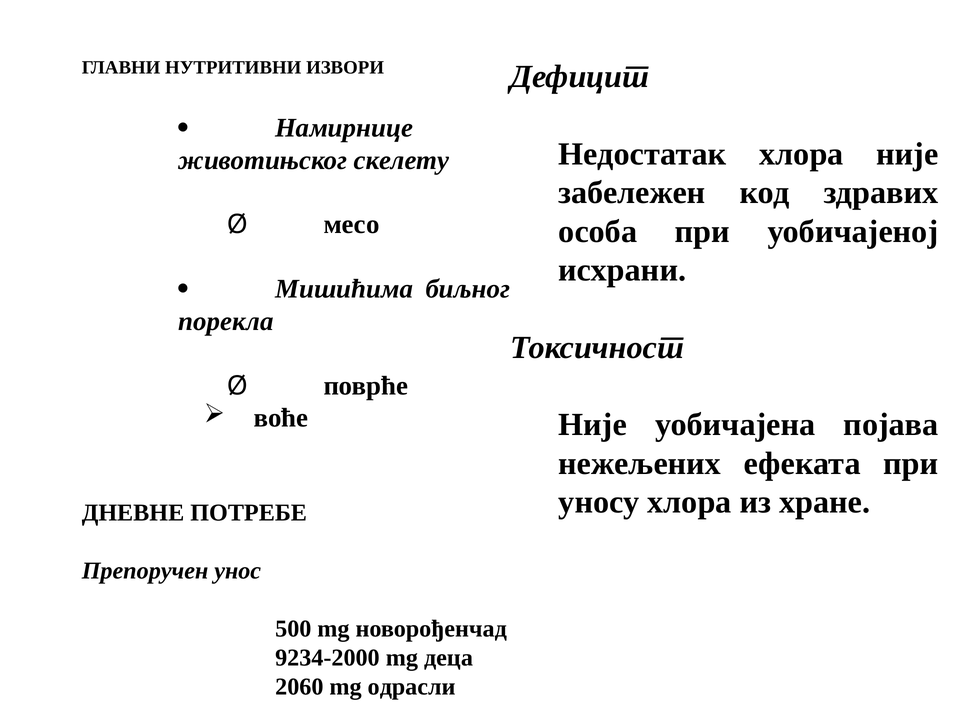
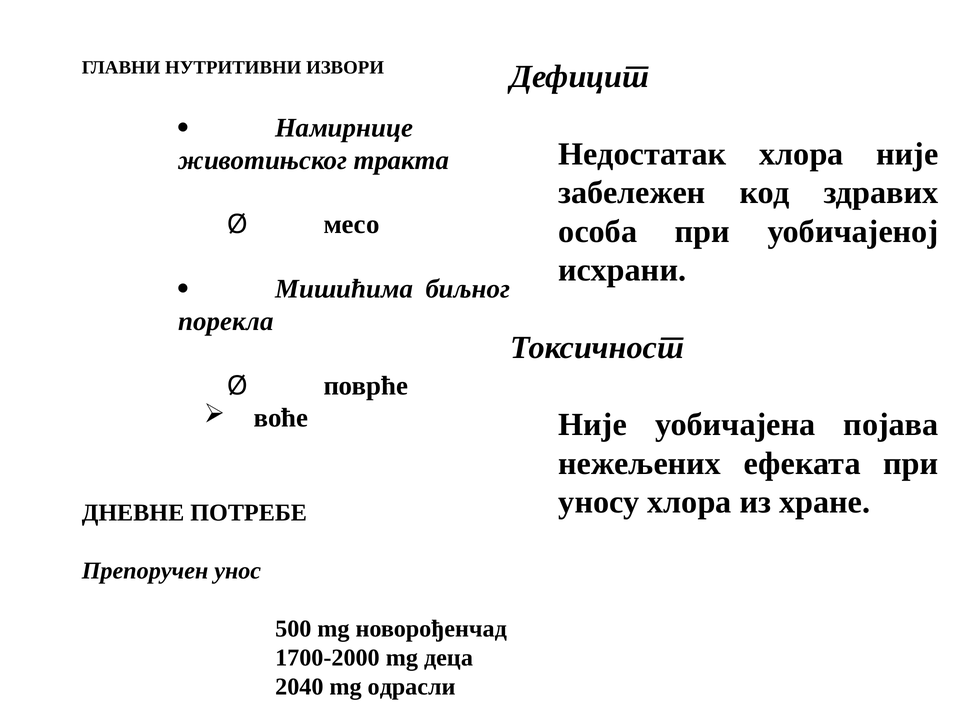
скелету: скелету -> тракта (401, 160)
9234-2000: 9234-2000 -> 1700-2000 (327, 658)
2060: 2060 -> 2040 (299, 687)
